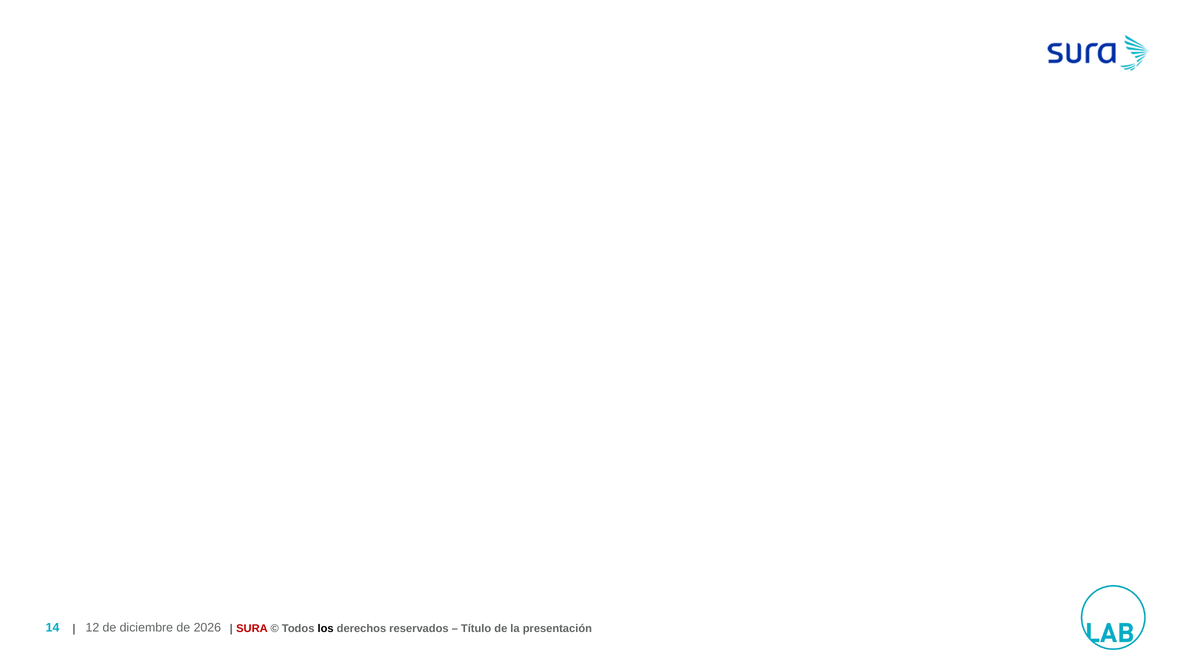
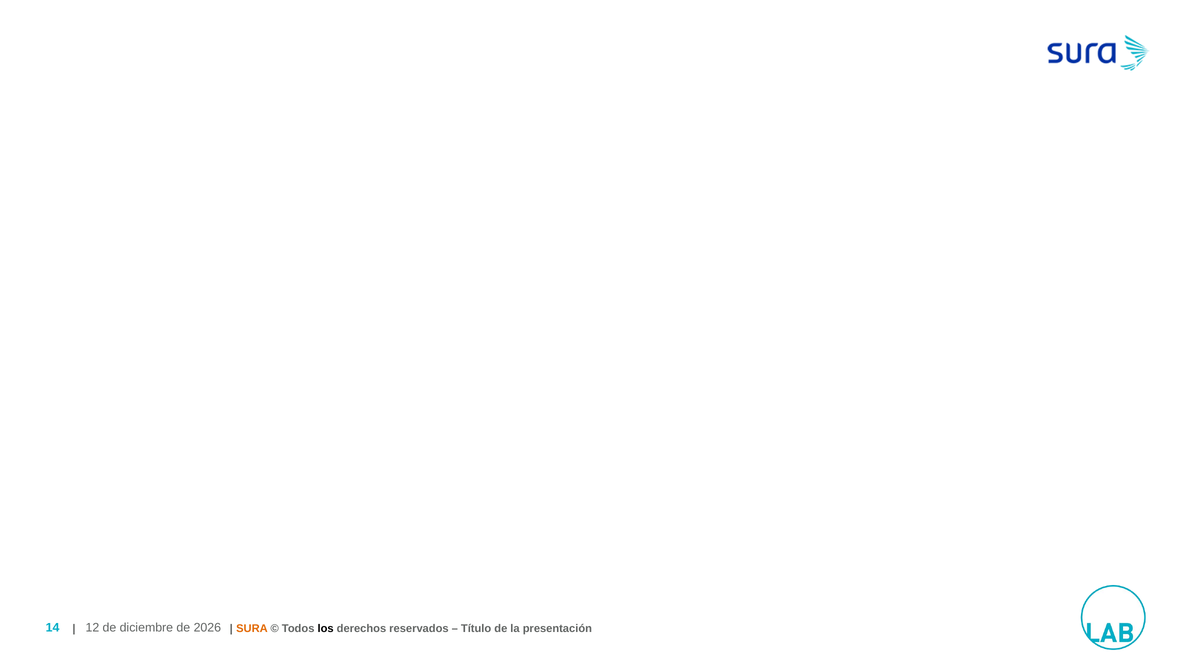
SURA colour: red -> orange (252, 629)
